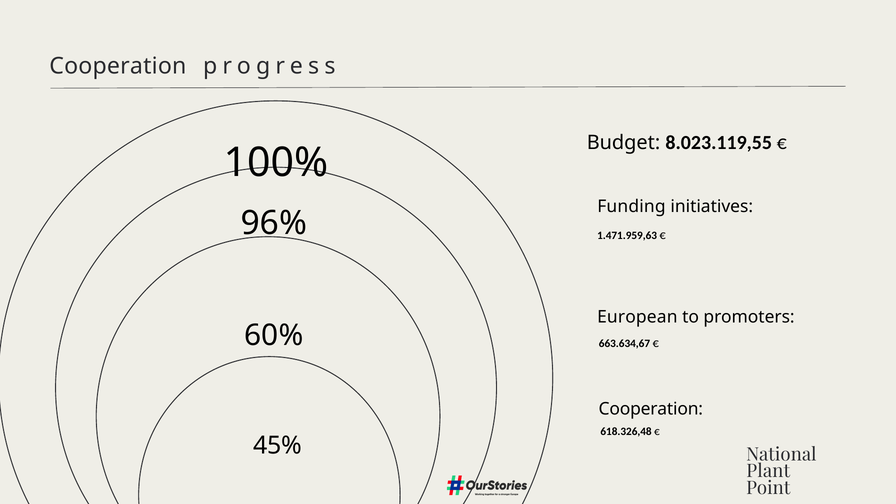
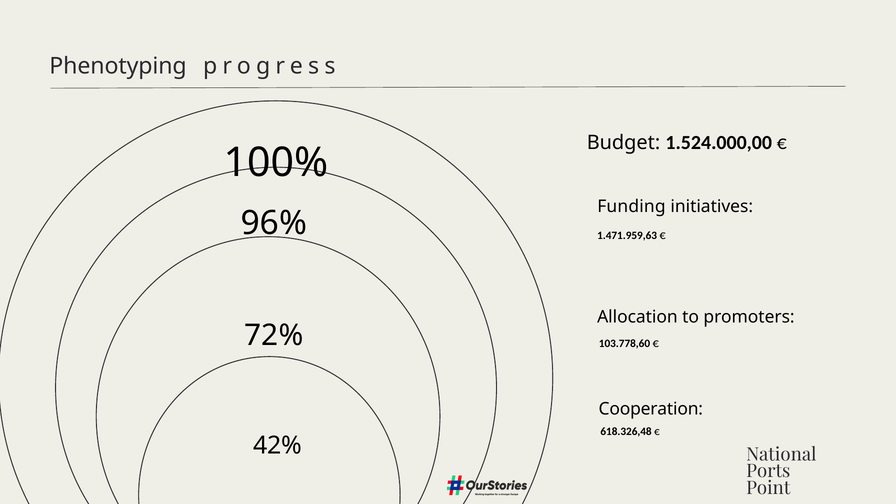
Cooperation: Cooperation -> Phenotyping (118, 66)
8.023.119,55: 8.023.119,55 -> 1.524.000,00 (719, 143)
European: European -> Allocation (637, 317)
60%: 60% -> 72% (274, 336)
663.634,67: 663.634,67 -> 103.778,60 (624, 344)
45%: 45% -> 42% (278, 446)
Plant: Plant -> Ports (768, 471)
